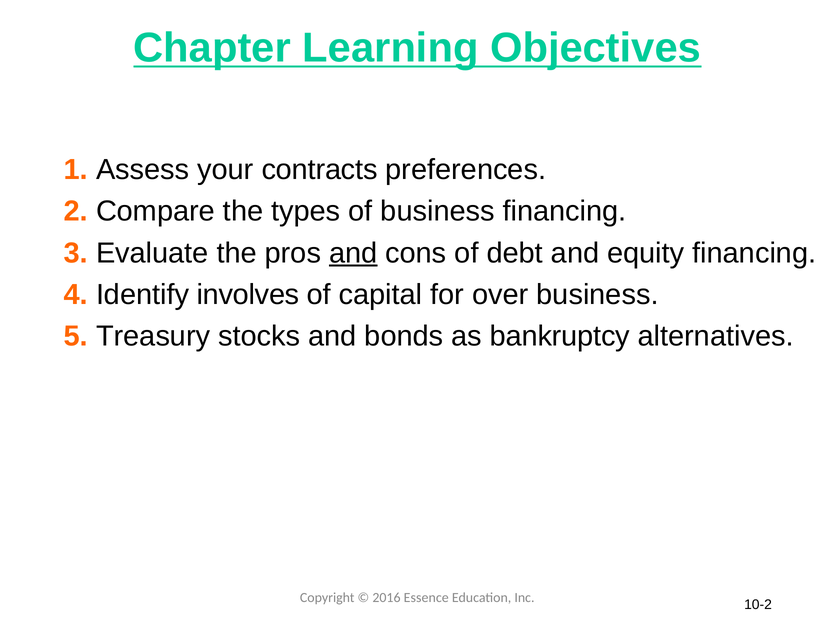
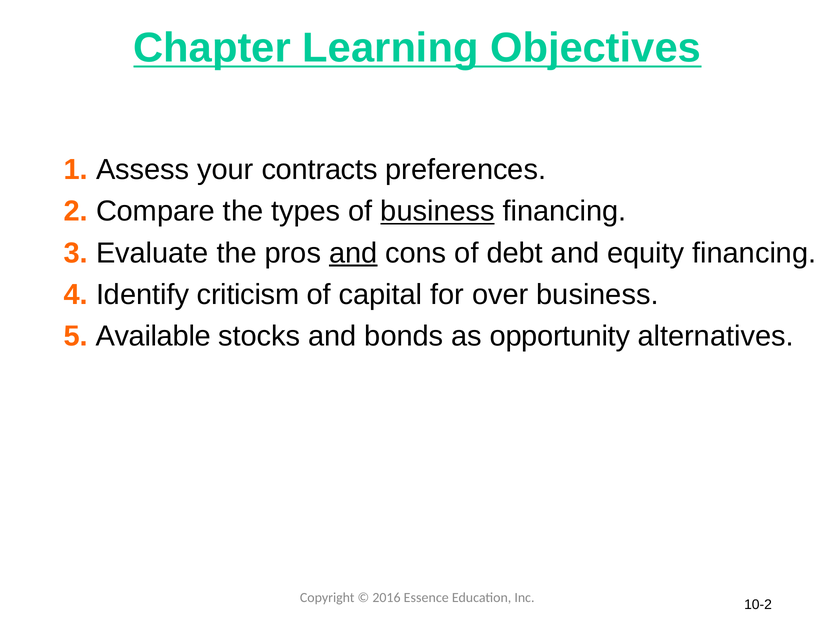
business underline: none -> present (438, 211)
involves: involves -> criticism (248, 295)
Treasury: Treasury -> Available (153, 336)
bankruptcy: bankruptcy -> opportunity (560, 336)
